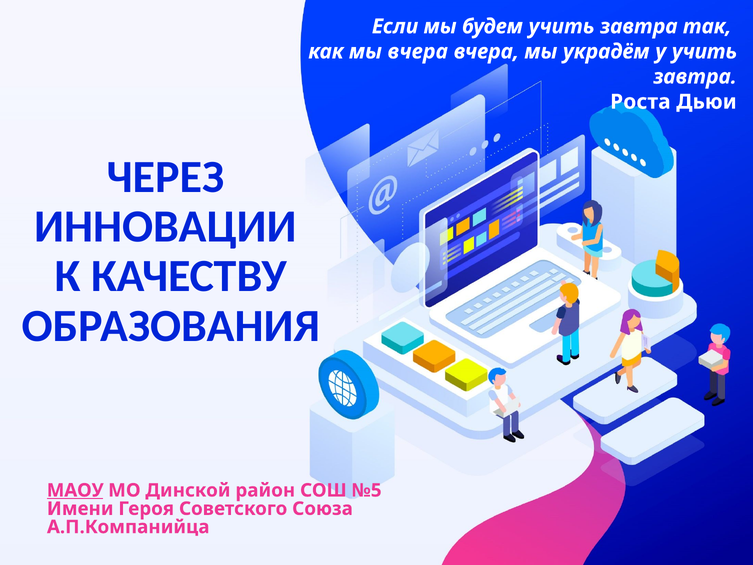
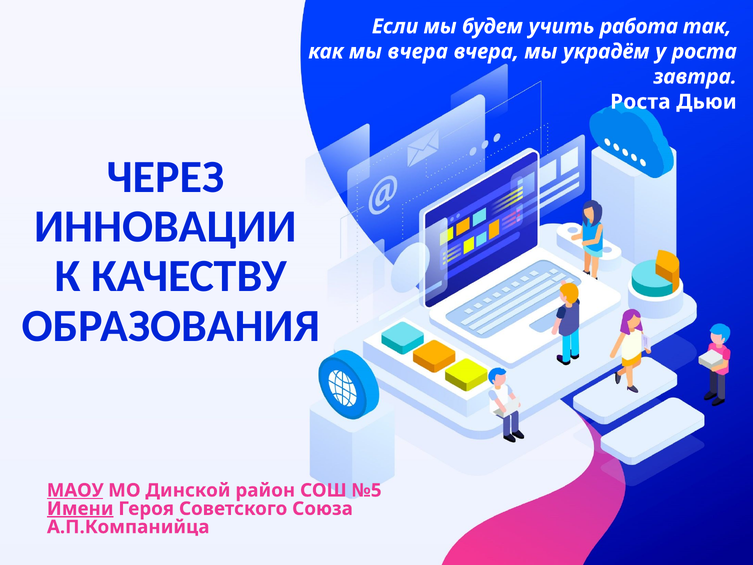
будем учить завтра: завтра -> работа (639, 26)
у учить: учить -> роста (704, 52)
Имени underline: none -> present (80, 508)
